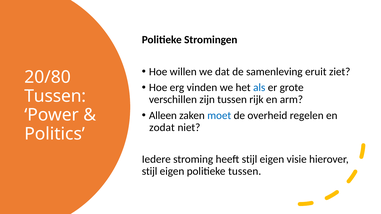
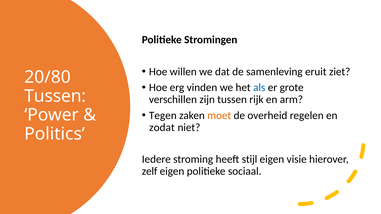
Alleen: Alleen -> Tegen (163, 116)
moet colour: blue -> orange (219, 116)
stijl: stijl -> zelf (150, 171)
politieke tussen: tussen -> sociaal (245, 171)
